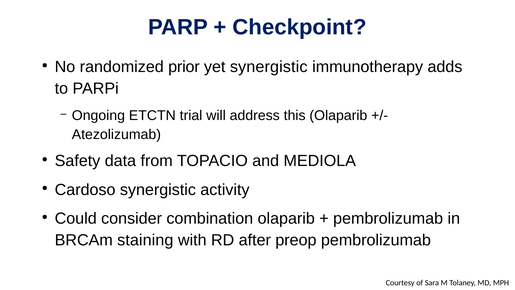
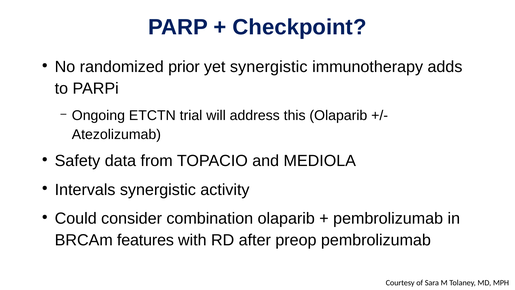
Cardoso: Cardoso -> Intervals (85, 190)
staining: staining -> features (145, 240)
